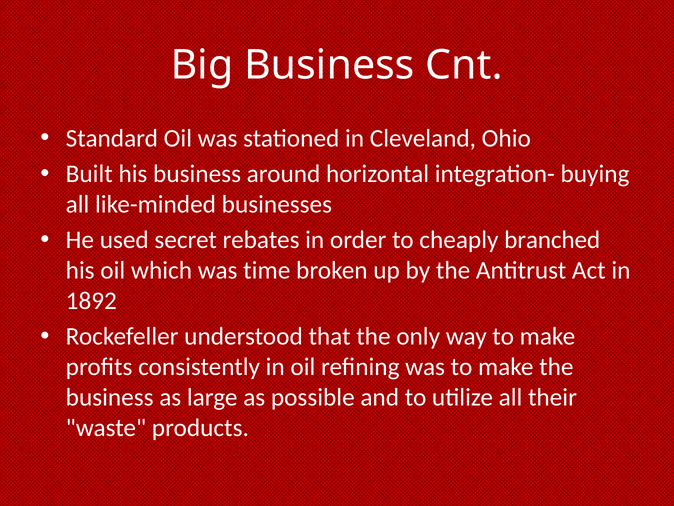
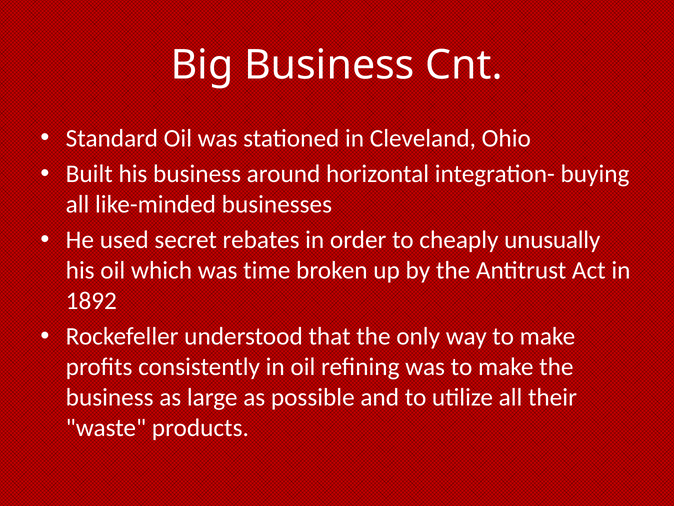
branched: branched -> unusually (552, 240)
